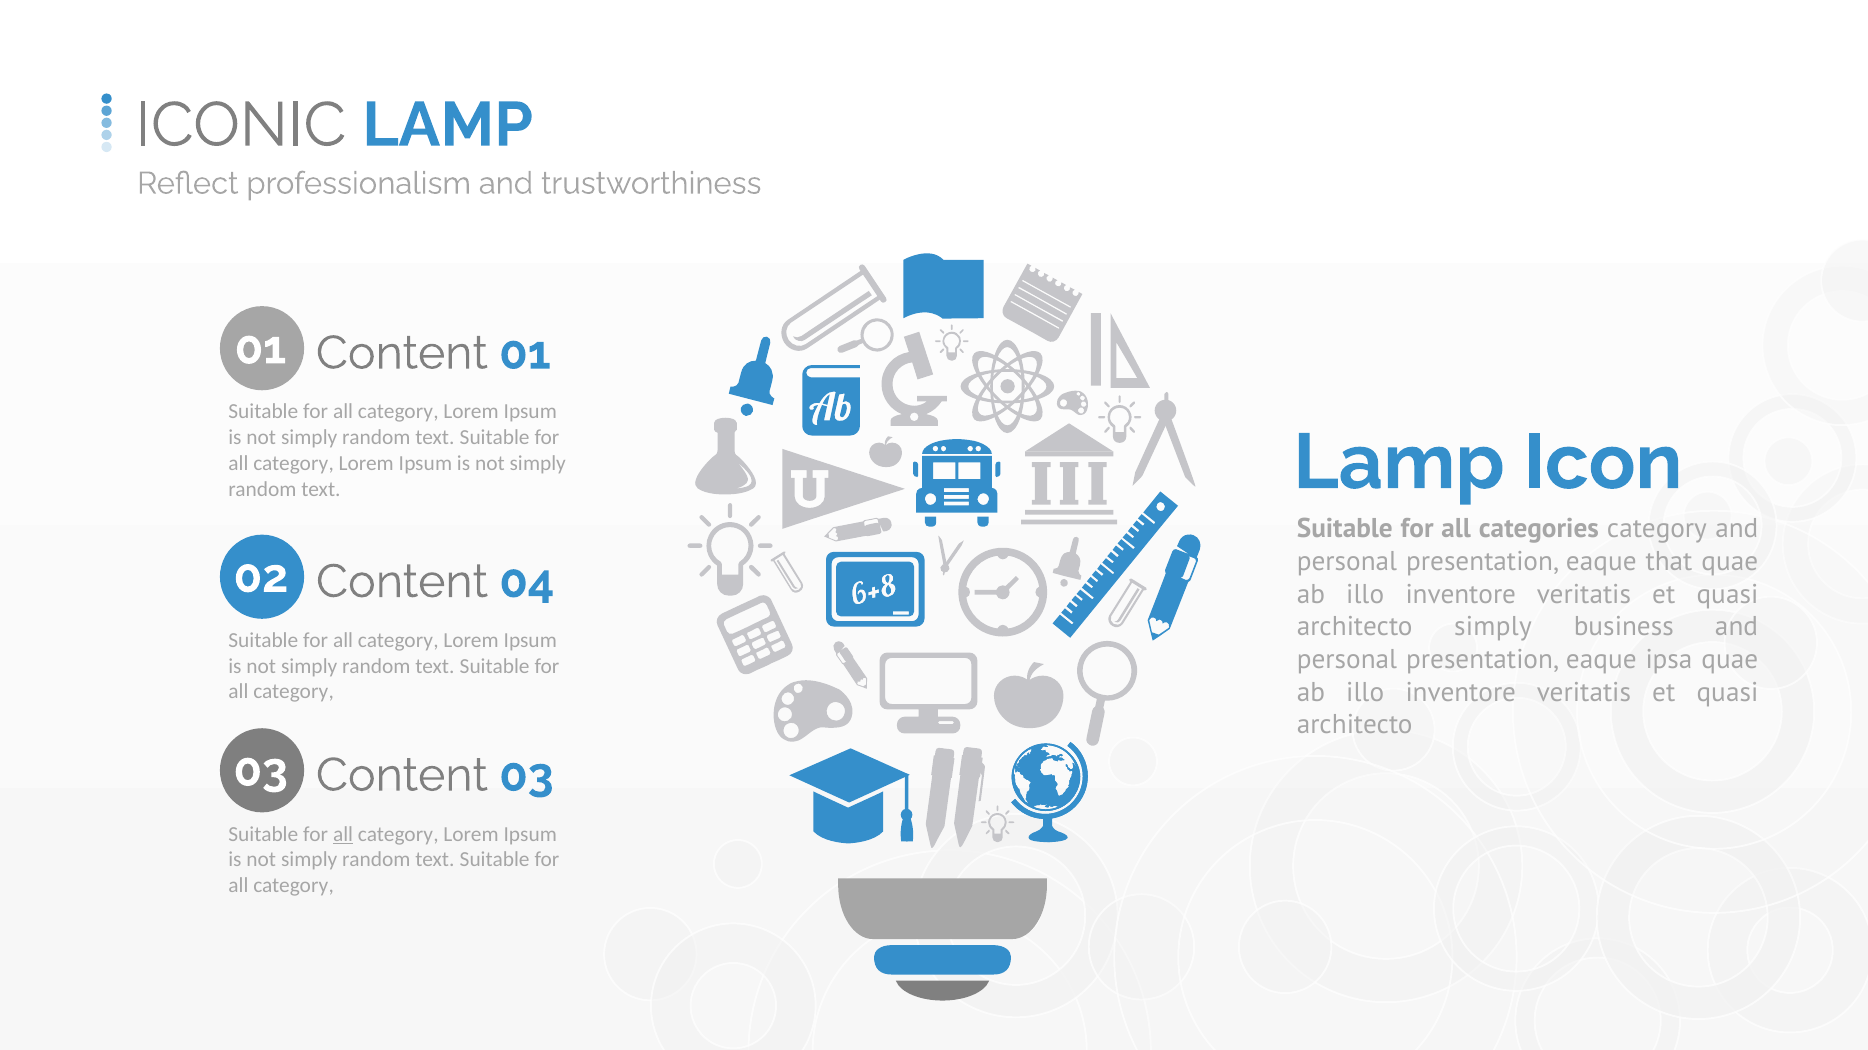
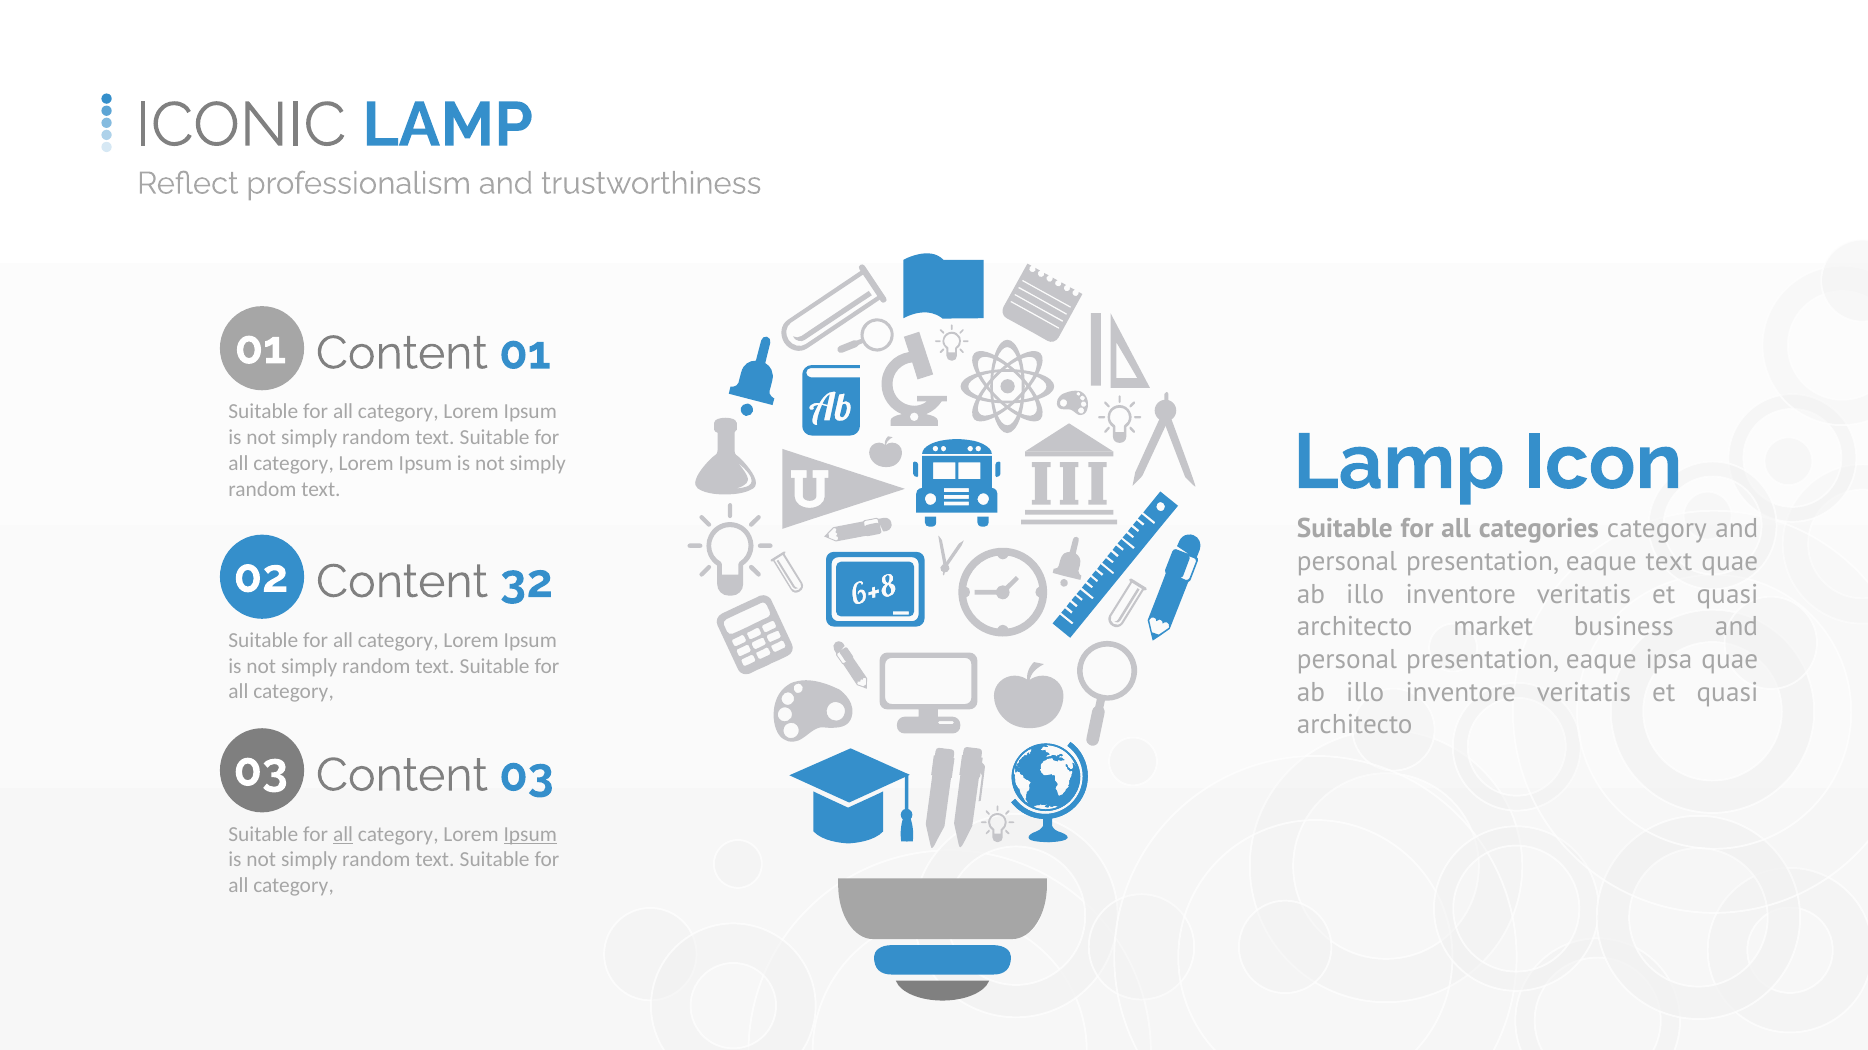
eaque that: that -> text (1669, 562)
04: 04 -> 32 (526, 582)
architecto simply: simply -> market (1493, 627)
Ipsum underline: none -> present (530, 835)
